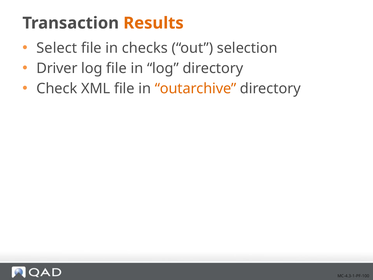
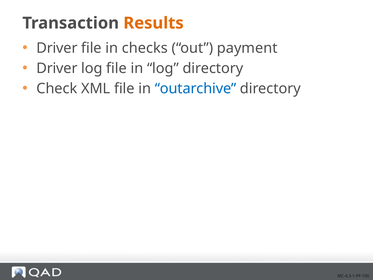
Select: Select -> Driver (57, 48)
selection: selection -> payment (247, 48)
outarchive colour: orange -> blue (196, 89)
